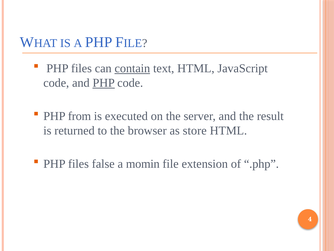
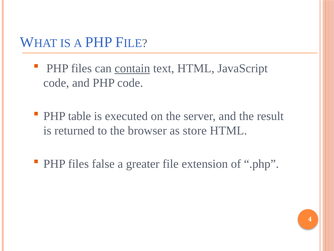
PHP underline: present -> none (104, 83)
from: from -> table (80, 116)
momin: momin -> greater (143, 163)
